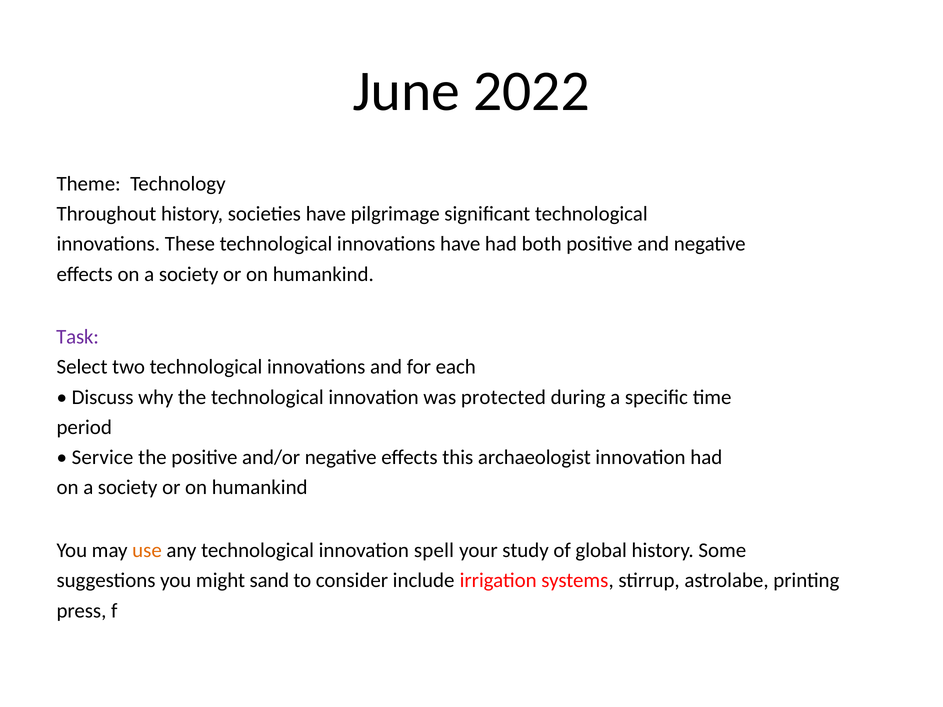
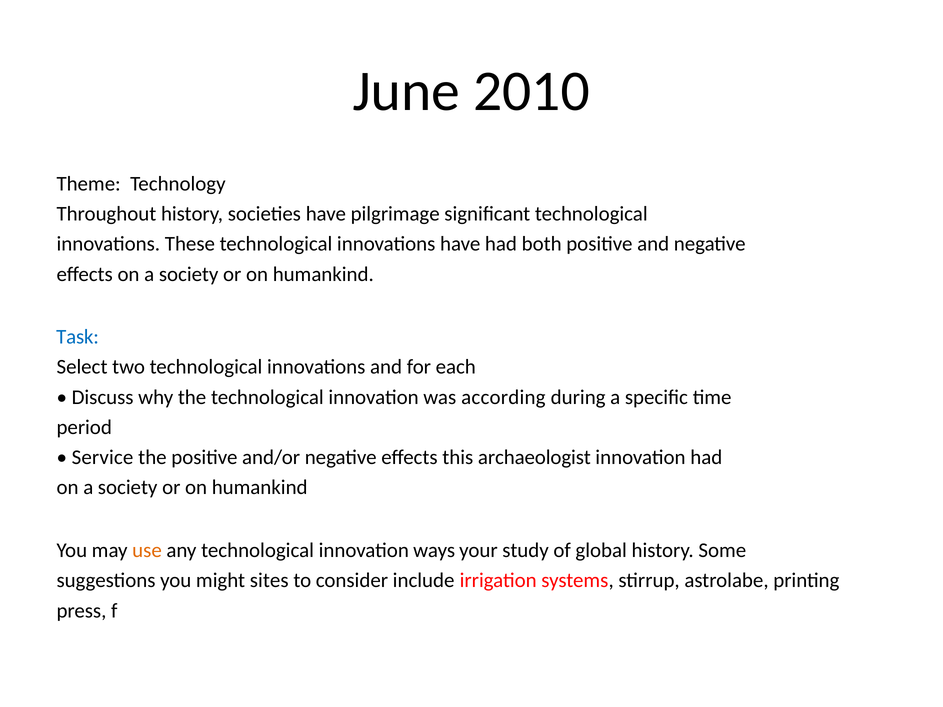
2022: 2022 -> 2010 (531, 91)
Task colour: purple -> blue (78, 337)
protected: protected -> according (503, 397)
spell: spell -> ways (434, 551)
sand: sand -> sites (269, 581)
